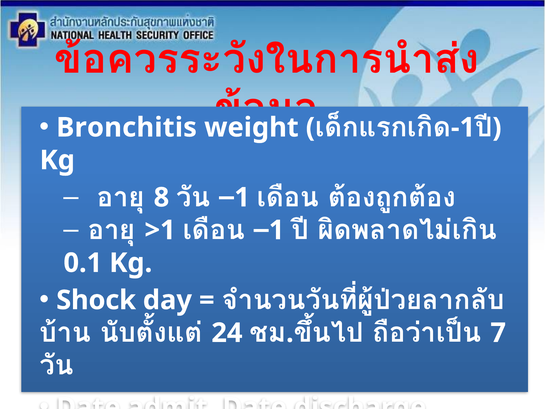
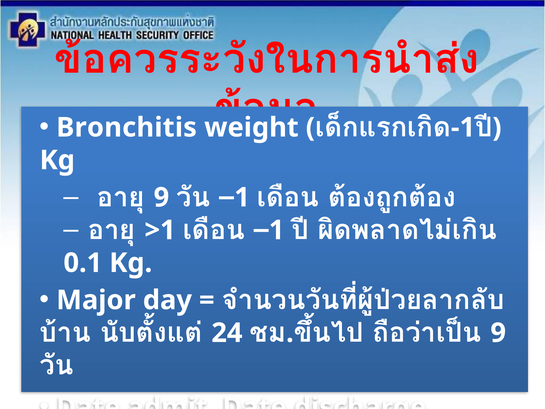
8: 8 -> 9 (161, 197)
Shock: Shock -> Major (96, 300)
7: 7 -> 9 (498, 333)
